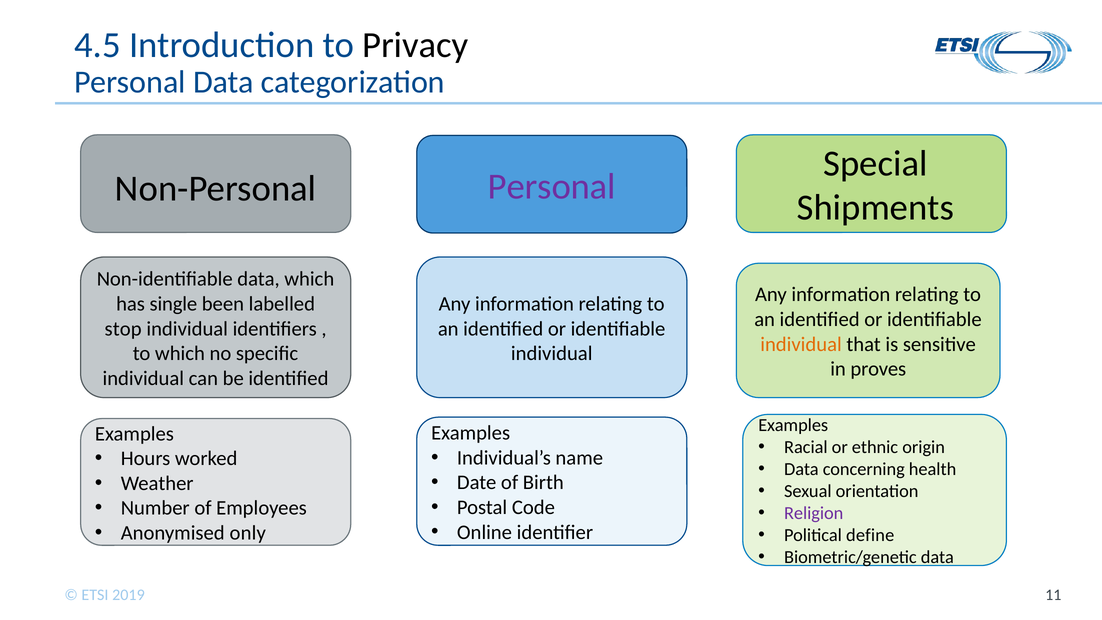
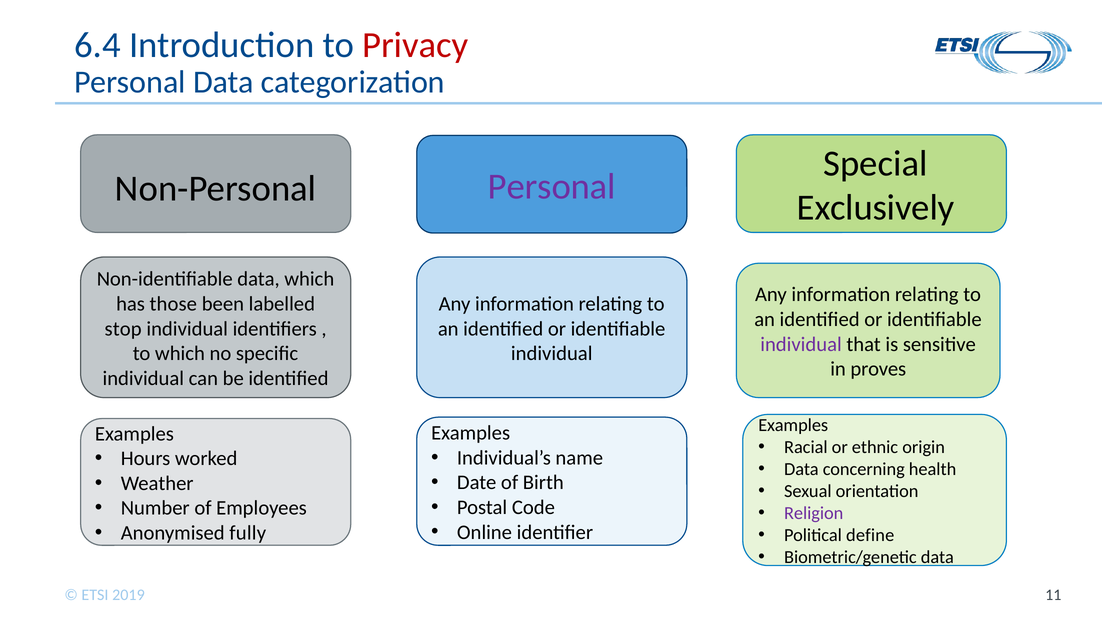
4.5: 4.5 -> 6.4 (97, 45)
Privacy colour: black -> red (415, 45)
Shipments: Shipments -> Exclusively (876, 208)
single: single -> those (173, 304)
individual colour: orange -> purple (801, 344)
only: only -> fully (248, 533)
